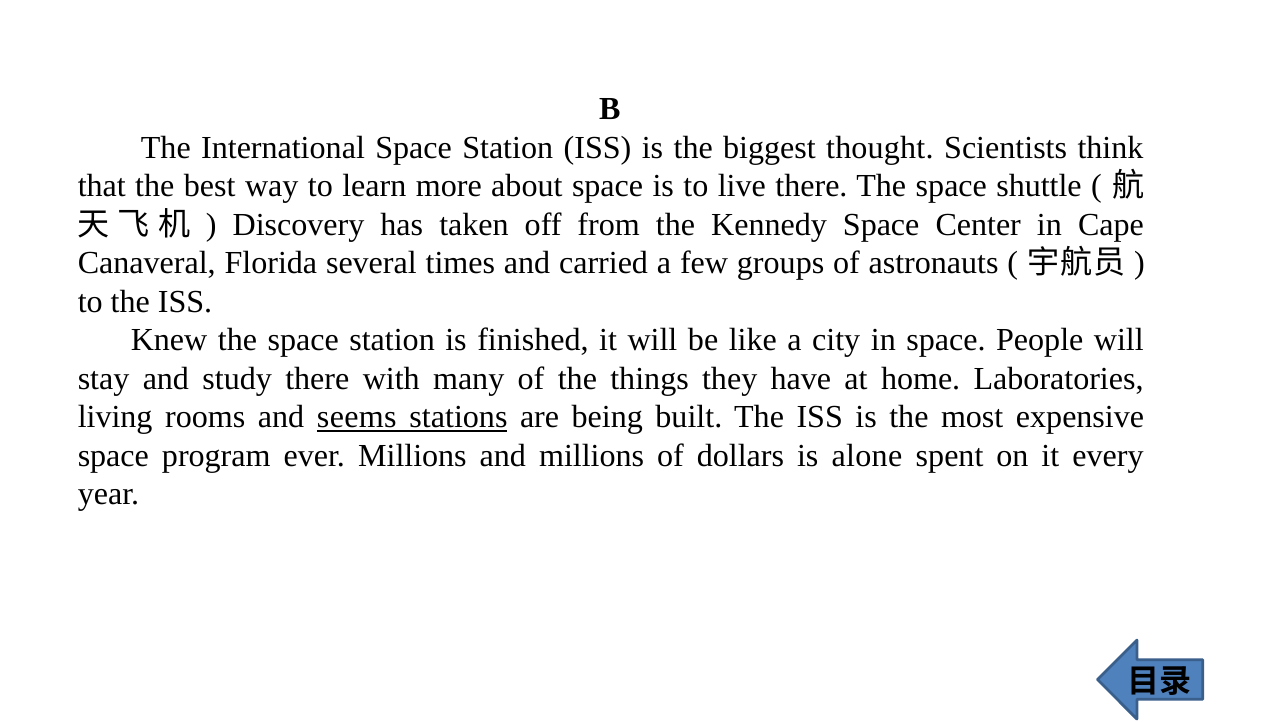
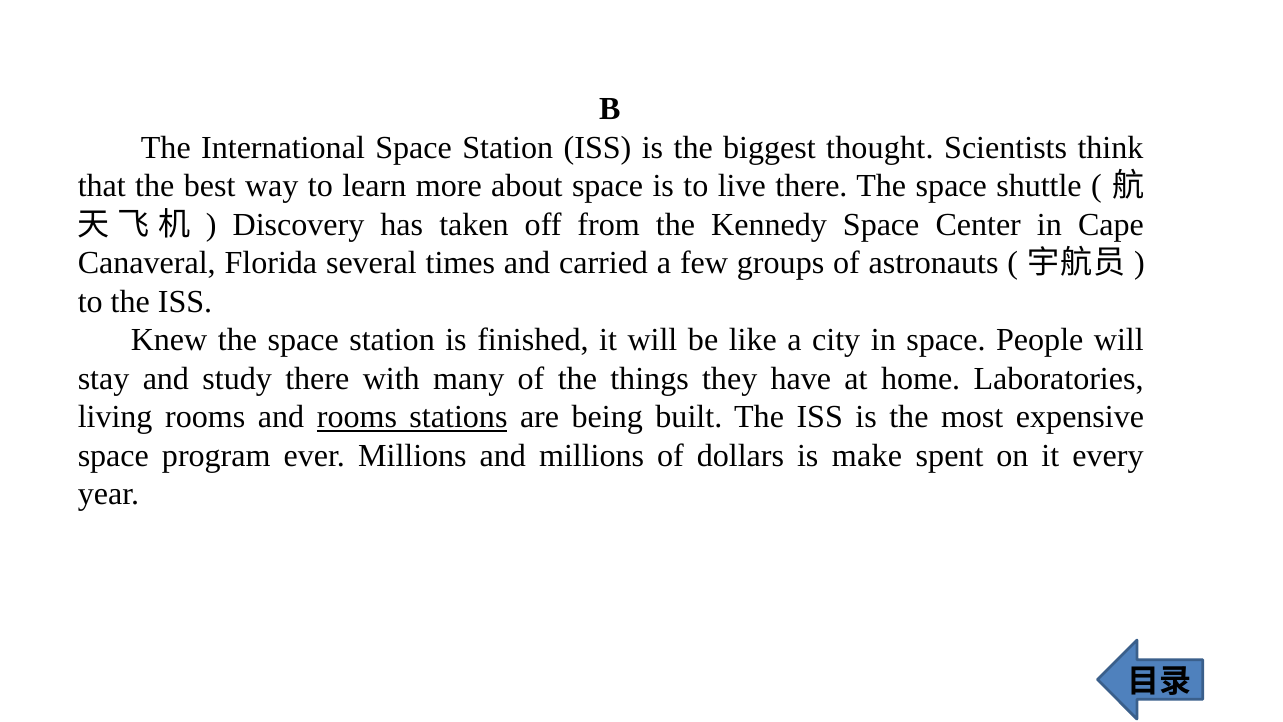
and seems: seems -> rooms (357, 417)
alone: alone -> make (867, 455)
